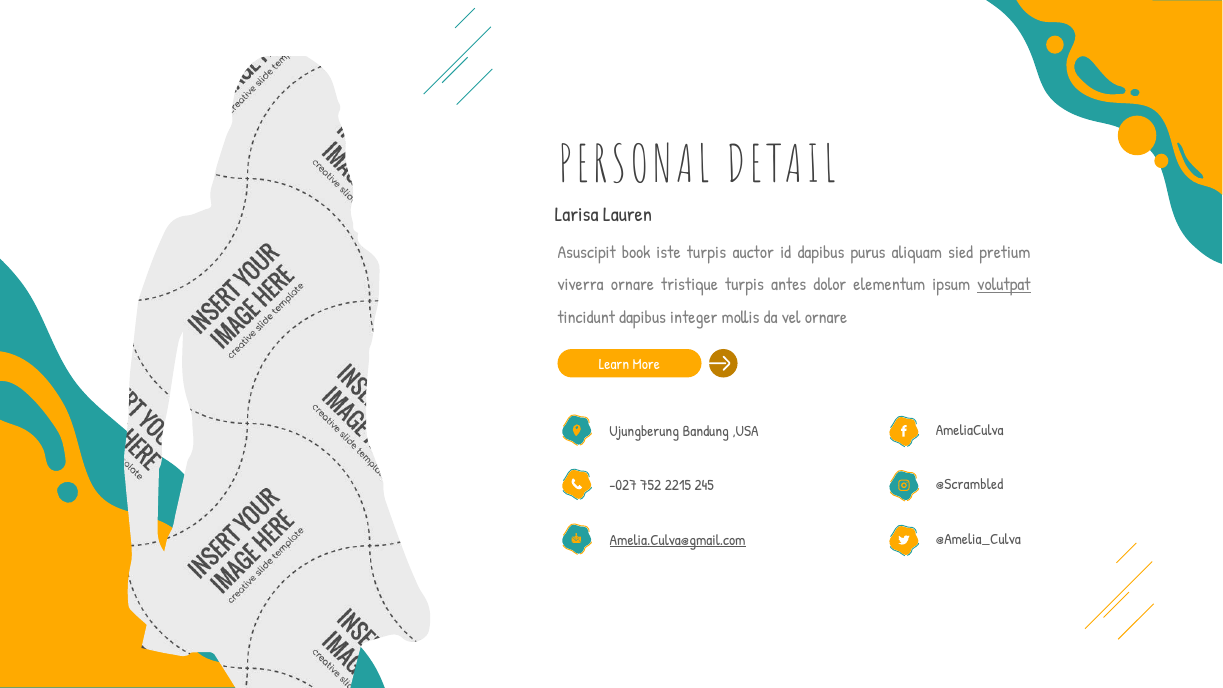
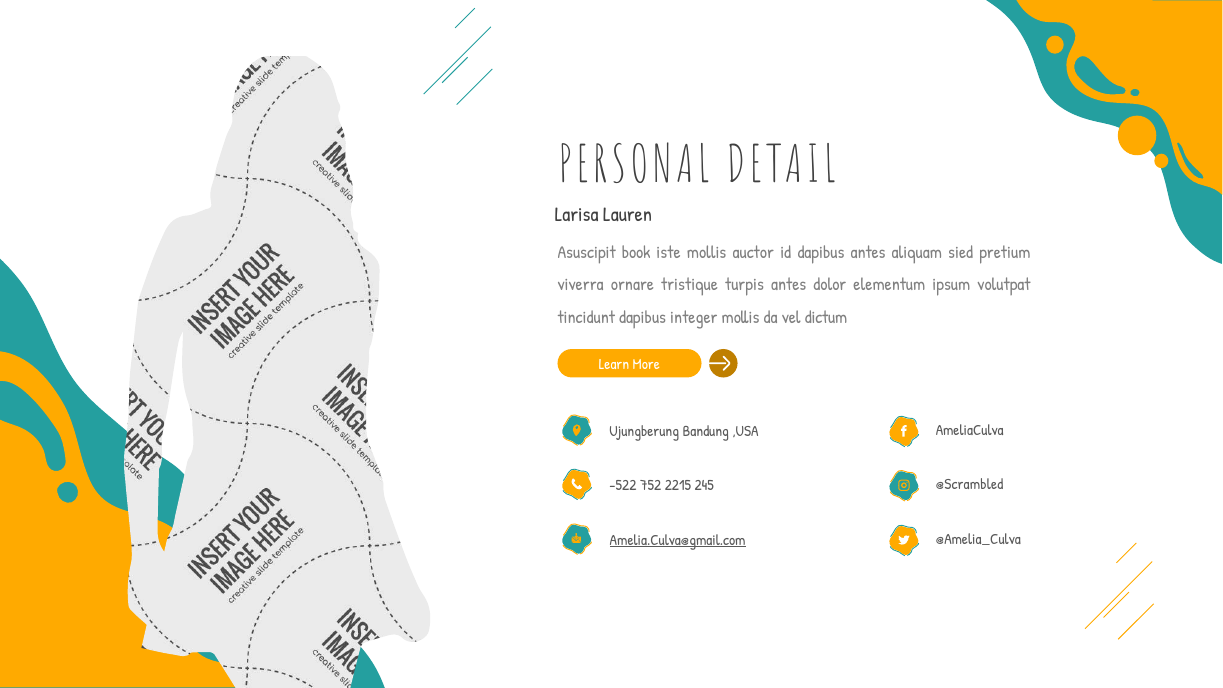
iste turpis: turpis -> mollis (707, 253)
dapibus purus: purus -> antes (868, 253)
volutpat underline: present -> none (1004, 285)
vel ornare: ornare -> dictum (826, 317)
-027: -027 -> -522 (623, 485)
